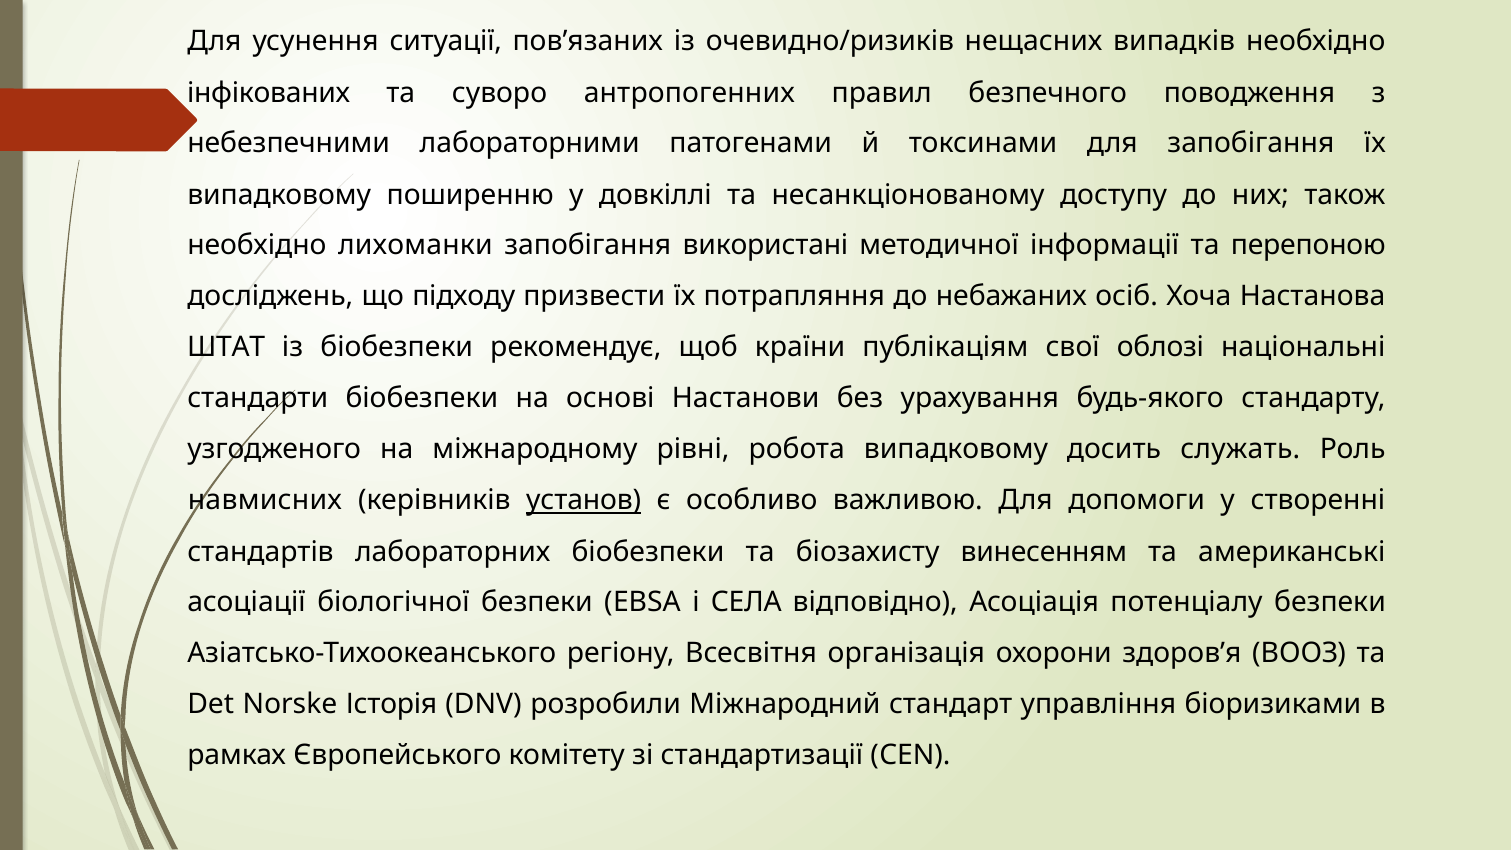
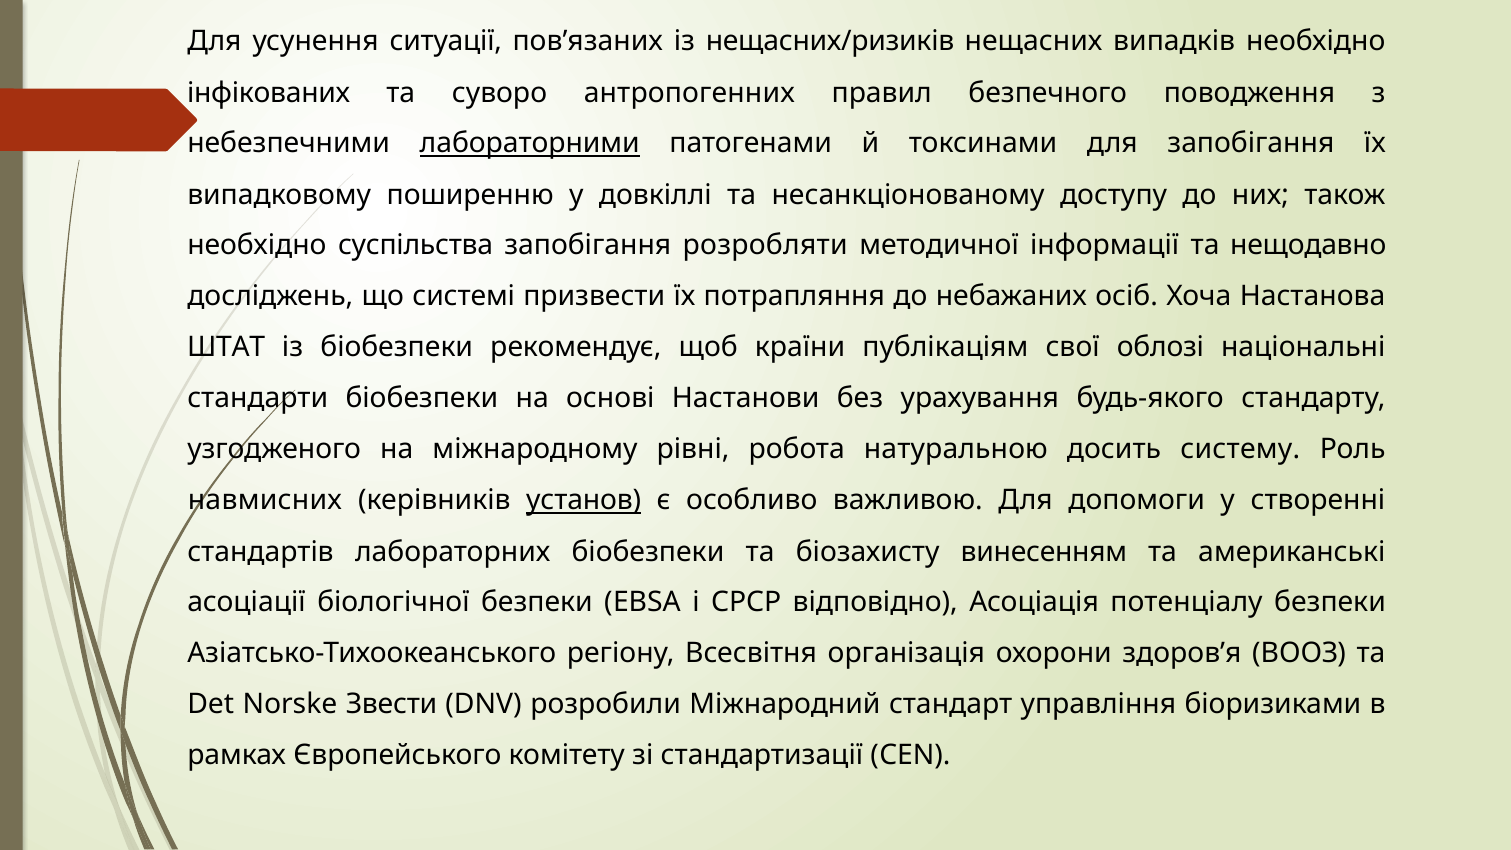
очевидно/ризиків: очевидно/ризиків -> нещасних/ризиків (830, 42)
лабораторними underline: none -> present (530, 144)
лихоманки: лихоманки -> суспільства (416, 246)
використані: використані -> розробляти (765, 246)
перепоною: перепоною -> нещодавно (1308, 246)
підходу: підходу -> системі (464, 297)
робота випадковому: випадковому -> натуральною (956, 450)
служать: служать -> систему (1240, 450)
СЕЛА: СЕЛА -> СРСР (746, 603)
Історія: Історія -> Звести (392, 705)
